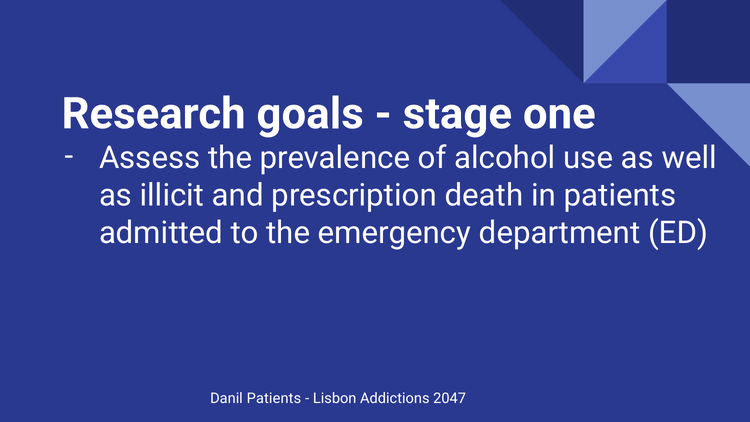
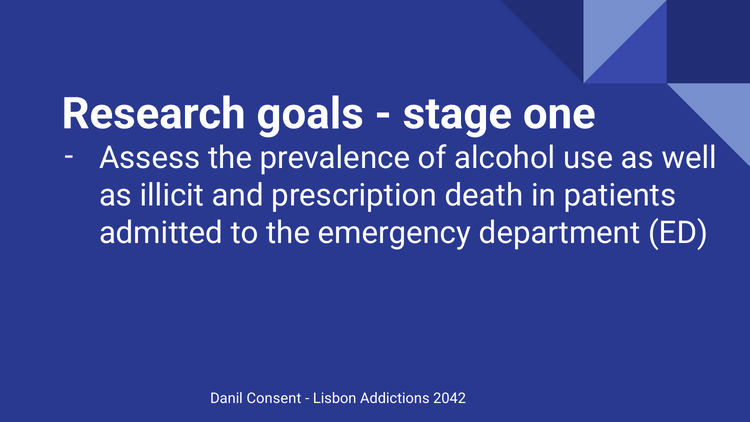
Danil Patients: Patients -> Consent (274, 399)
2047: 2047 -> 2042 (450, 399)
